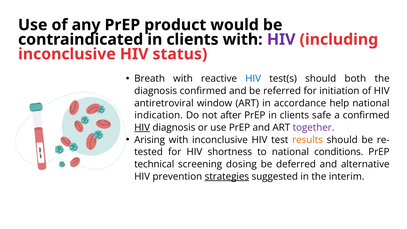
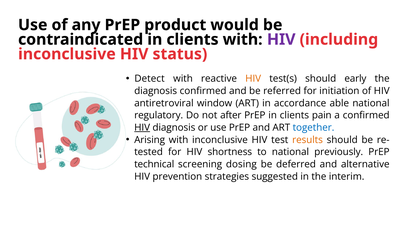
Breath: Breath -> Detect (150, 79)
HIV colour: blue -> orange (253, 79)
both: both -> early (355, 79)
help: help -> able (339, 103)
indication: indication -> regulatory (159, 115)
safe: safe -> pain (322, 115)
together colour: purple -> blue (313, 128)
conditions: conditions -> previously (339, 152)
strategies underline: present -> none (227, 176)
